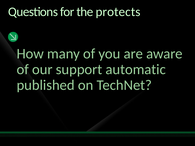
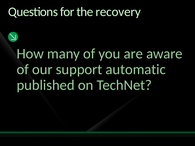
protects: protects -> recovery (118, 12)
